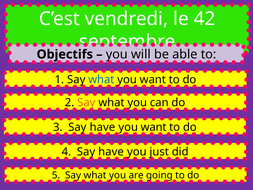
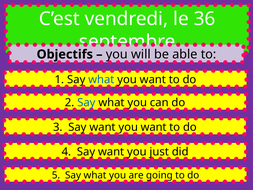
42: 42 -> 36 (204, 19)
Say colour: orange -> blue (86, 102)
3 Say have: have -> want (103, 127)
4 Say have: have -> want (111, 152)
